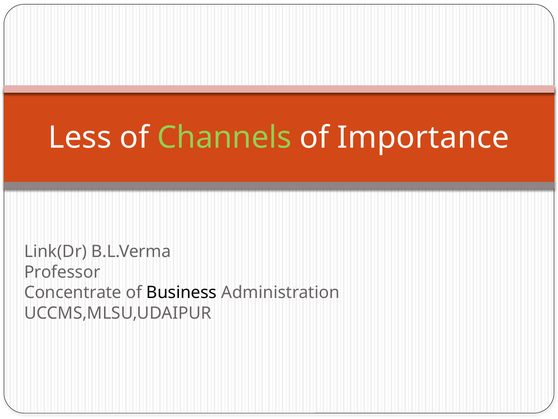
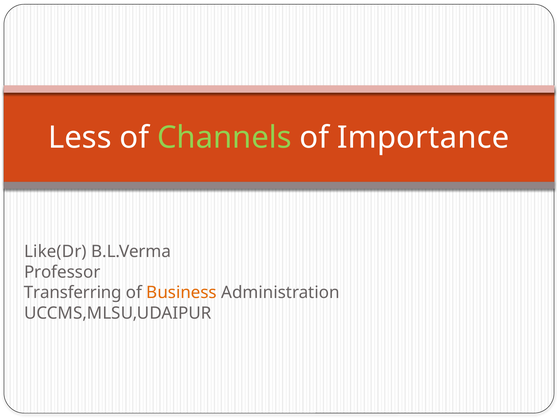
Link(Dr: Link(Dr -> Like(Dr (55, 251)
Concentrate: Concentrate -> Transferring (73, 292)
Business colour: black -> orange (182, 292)
